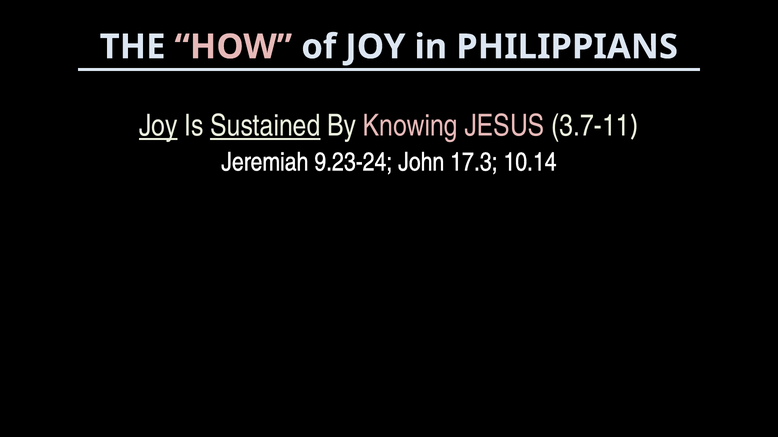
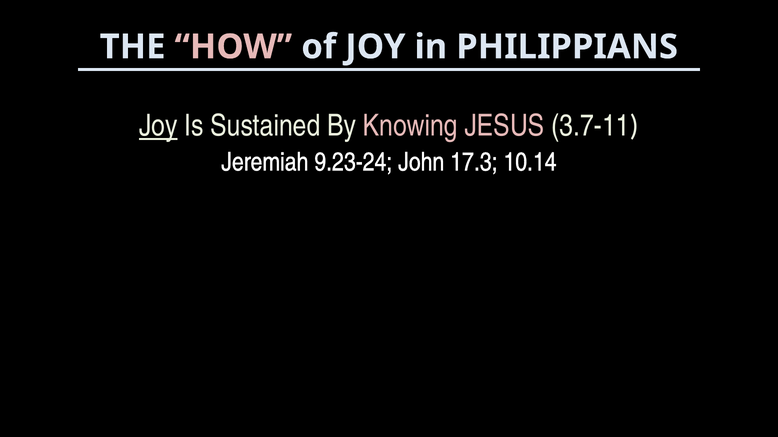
Sustained underline: present -> none (265, 126)
